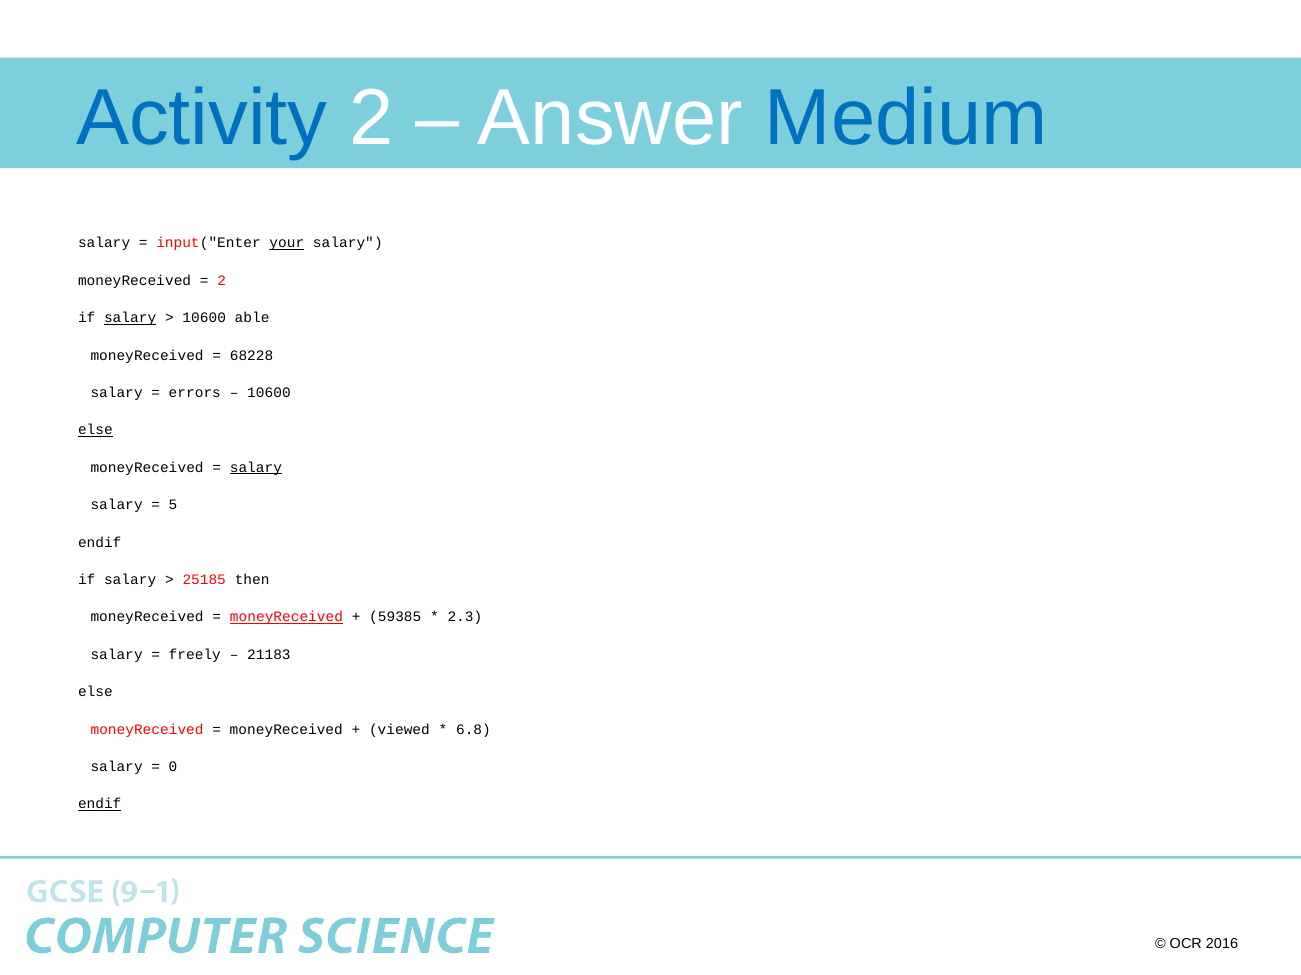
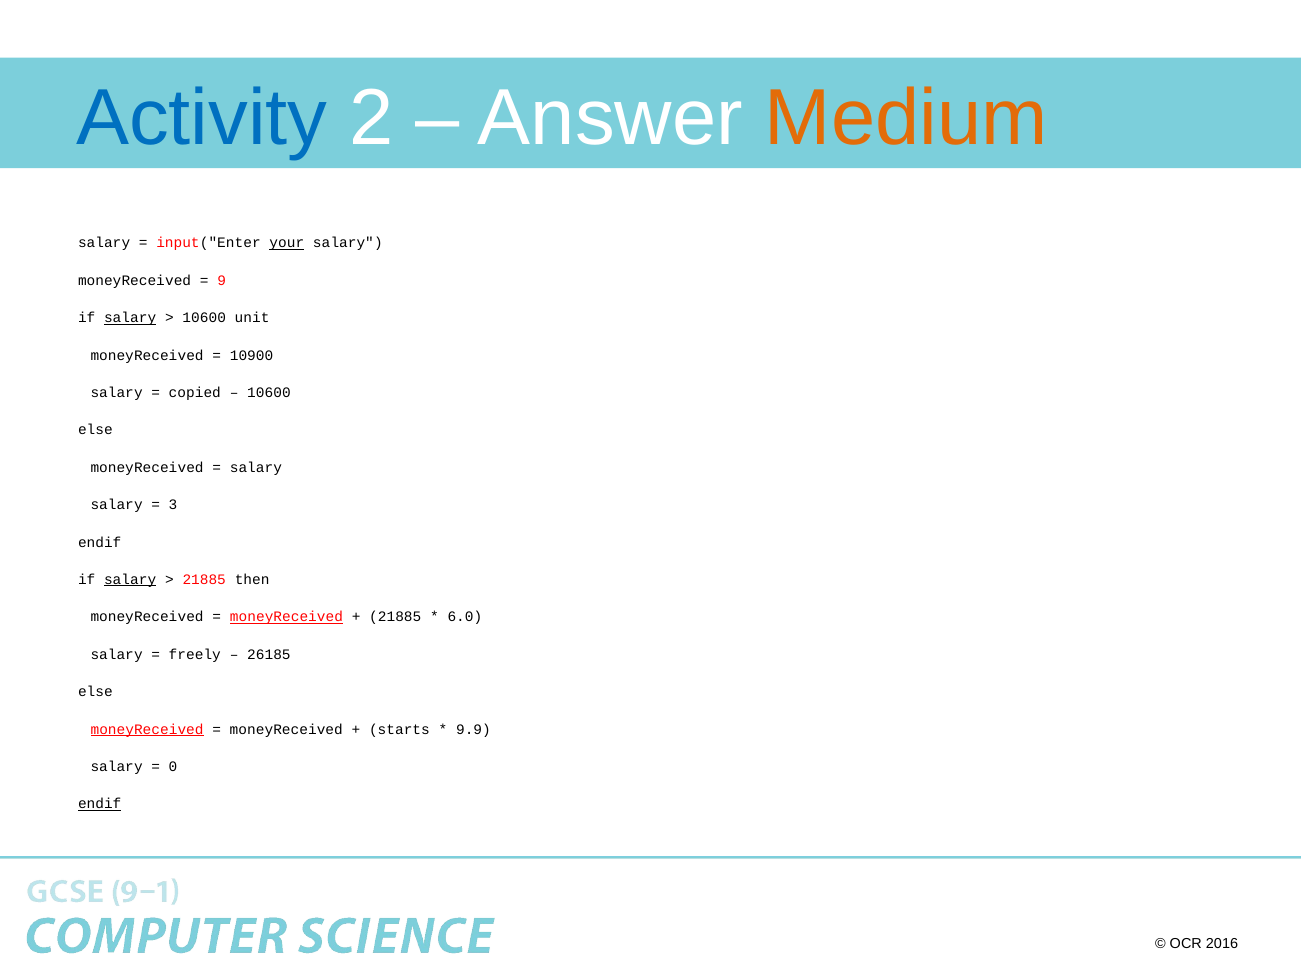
Medium colour: blue -> orange (906, 118)
2: 2 -> 9 (222, 281)
able: able -> unit (252, 318)
68228: 68228 -> 10900 (252, 356)
errors: errors -> copied (195, 393)
else underline: present -> none (95, 430)
salary underline: present -> none (256, 468)
5: 5 -> 3 (173, 505)
salary underline: none -> present (130, 580)
25185: 25185 -> 21885 (204, 580)
59385: 59385 -> 21885 (395, 618)
2.3: 2.3 -> 6.0 (465, 618)
21183: 21183 -> 26185 (269, 655)
moneyReceived underline: none -> present (147, 730)
viewed: viewed -> starts (399, 730)
6.8: 6.8 -> 9.9 (473, 730)
